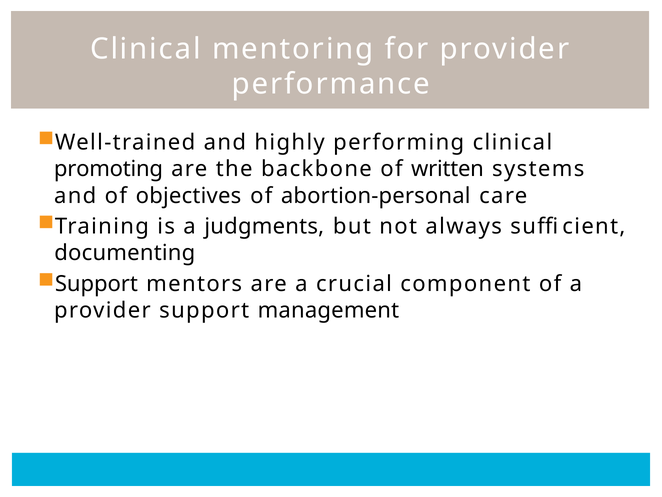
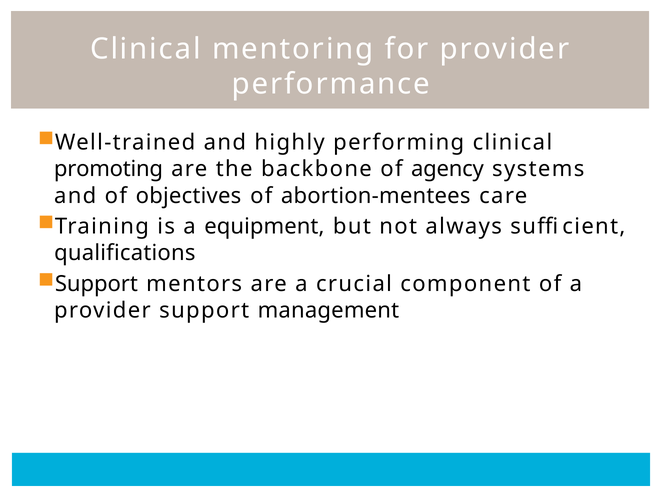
written: written -> agency (447, 169)
abortion-personal: abortion-personal -> abortion-mentees (376, 196)
judgments: judgments -> equipment (264, 226)
documenting: documenting -> qualifications (125, 253)
